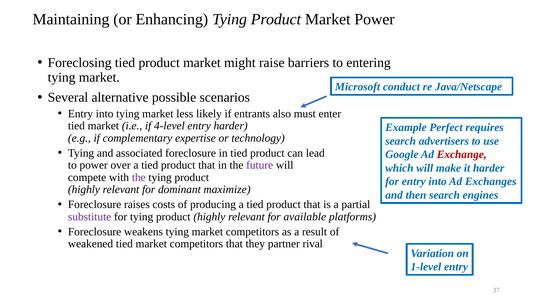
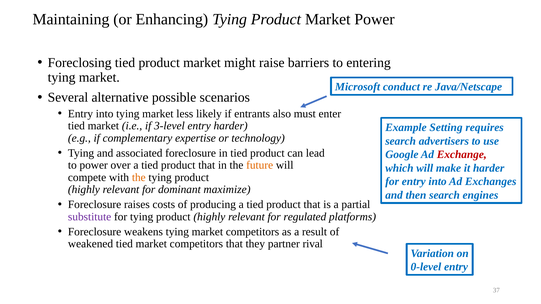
4-level: 4-level -> 3-level (169, 126)
Perfect: Perfect -> Setting (446, 128)
future colour: purple -> orange (260, 165)
the colour: purple -> orange (139, 178)
available: available -> regulated (305, 217)
1-level: 1-level -> 0-level (426, 267)
